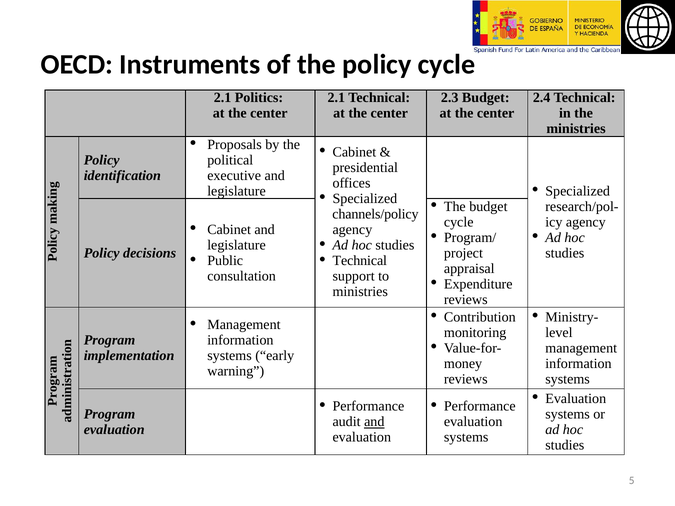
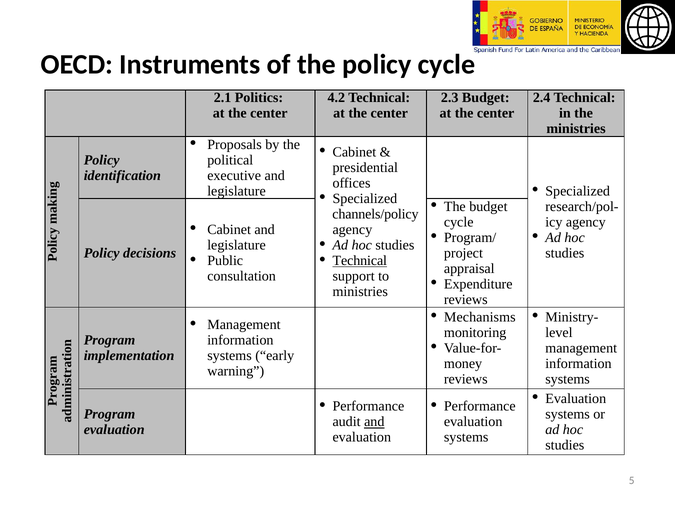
2.1: 2.1 -> 4.2 (336, 98)
Technical underline: none -> present (360, 261)
Contribution: Contribution -> Mechanisms (480, 317)
